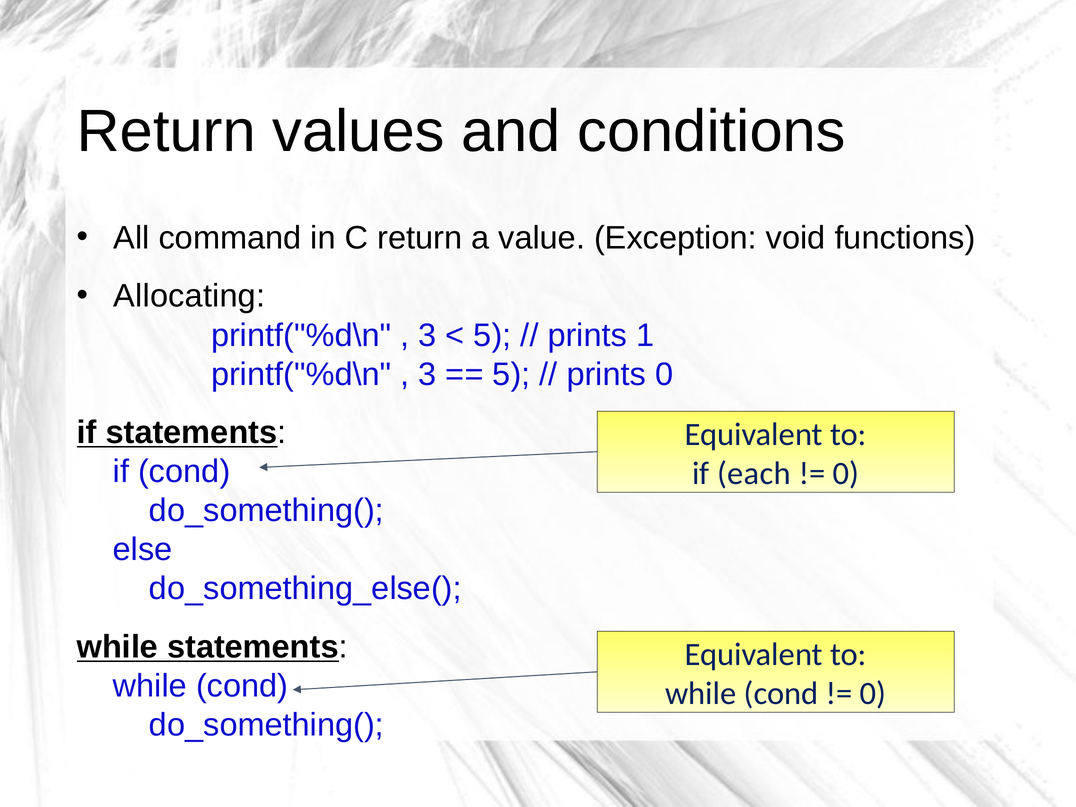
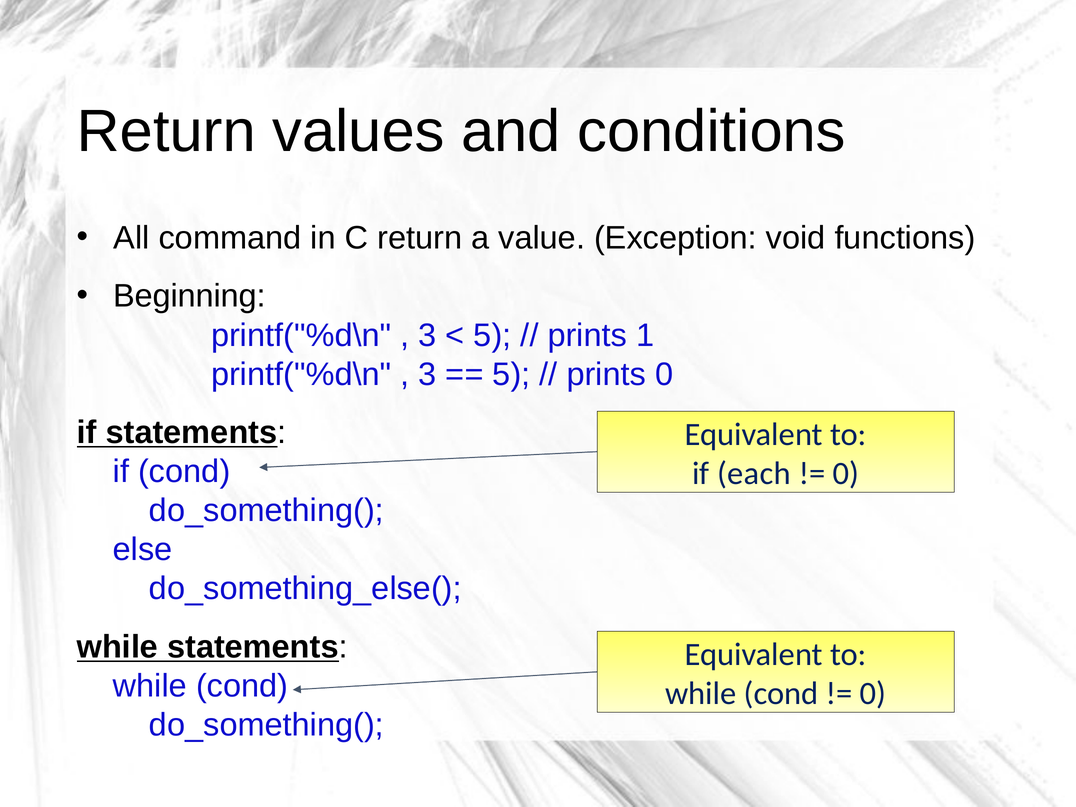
Allocating: Allocating -> Beginning (189, 296)
